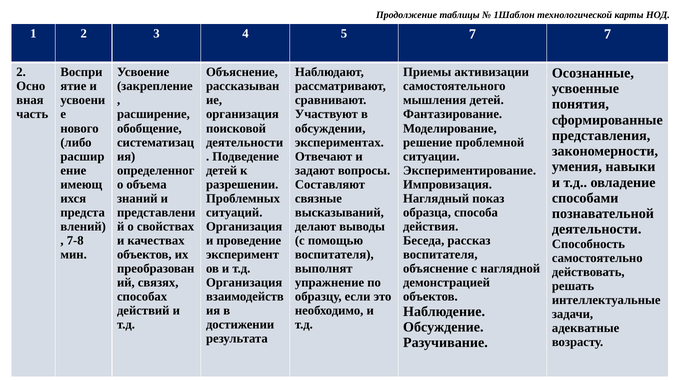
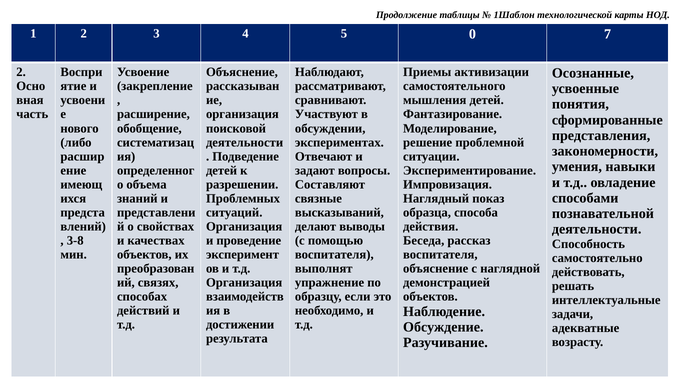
5 7: 7 -> 0 (472, 34)
7-8: 7-8 -> 3-8 (75, 240)
